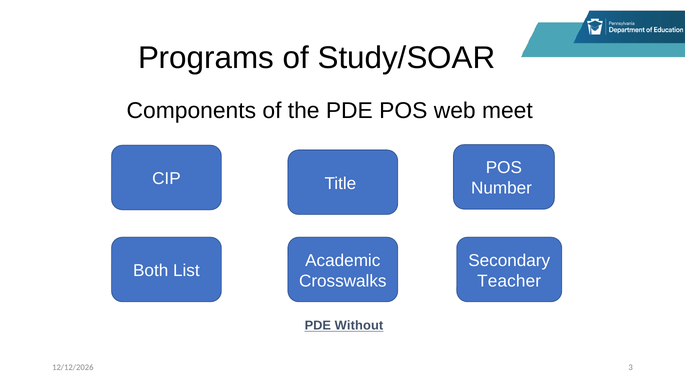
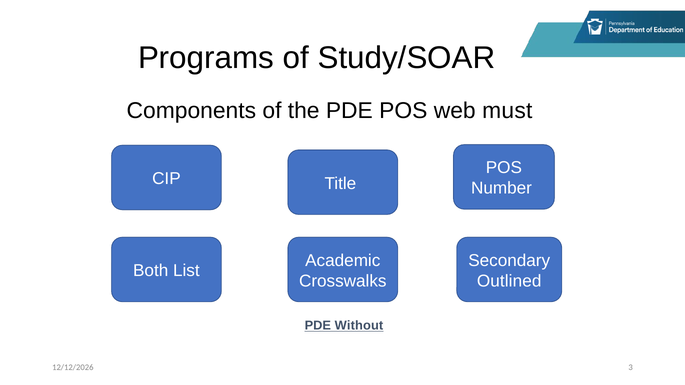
meet: meet -> must (507, 111)
Teacher: Teacher -> Outlined (509, 281)
